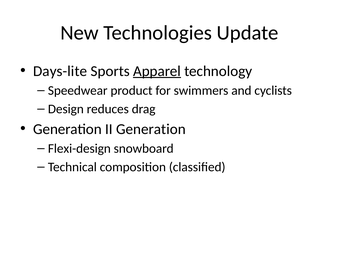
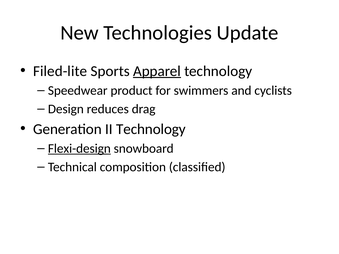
Days-lite: Days-lite -> Filed-lite (60, 71)
II Generation: Generation -> Technology (151, 129)
Flexi-design underline: none -> present (79, 149)
